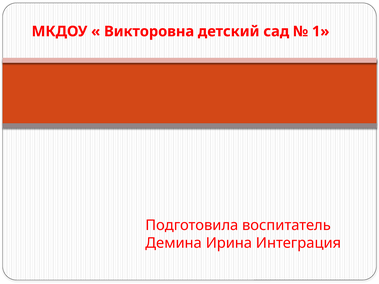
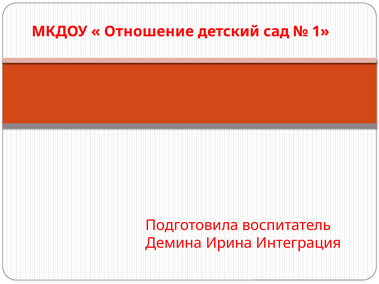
Викторовна: Викторовна -> Отношение (149, 31)
